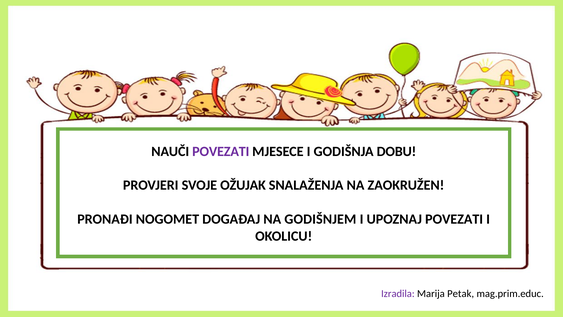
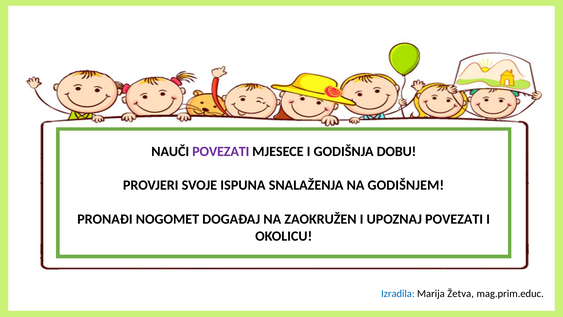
OŽUJAK: OŽUJAK -> ISPUNA (243, 185)
ZAOKRUŽEN: ZAOKRUŽEN -> GODIŠNJEM (406, 185)
GODIŠNJEM: GODIŠNJEM -> ZAOKRUŽEN (320, 219)
Izradila colour: purple -> blue (398, 293)
Petak: Petak -> Žetva (461, 293)
